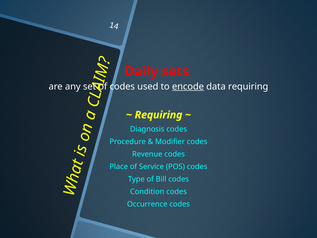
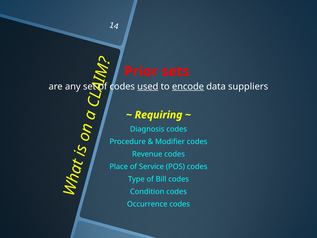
Daily: Daily -> Prior (141, 71)
used underline: none -> present (148, 86)
data requiring: requiring -> suppliers (248, 86)
